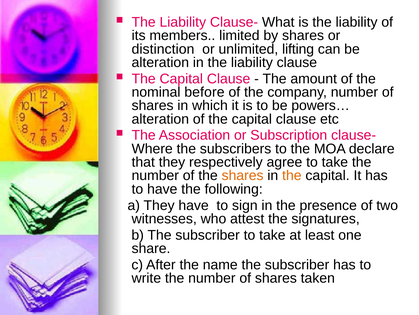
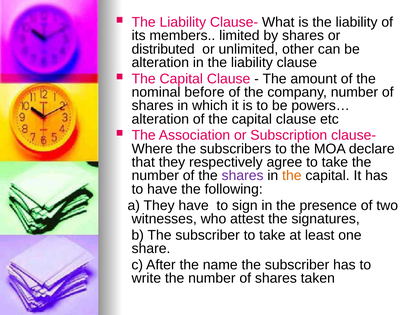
distinction: distinction -> distributed (163, 49)
lifting: lifting -> other (298, 49)
shares colour: orange -> purple (243, 175)
